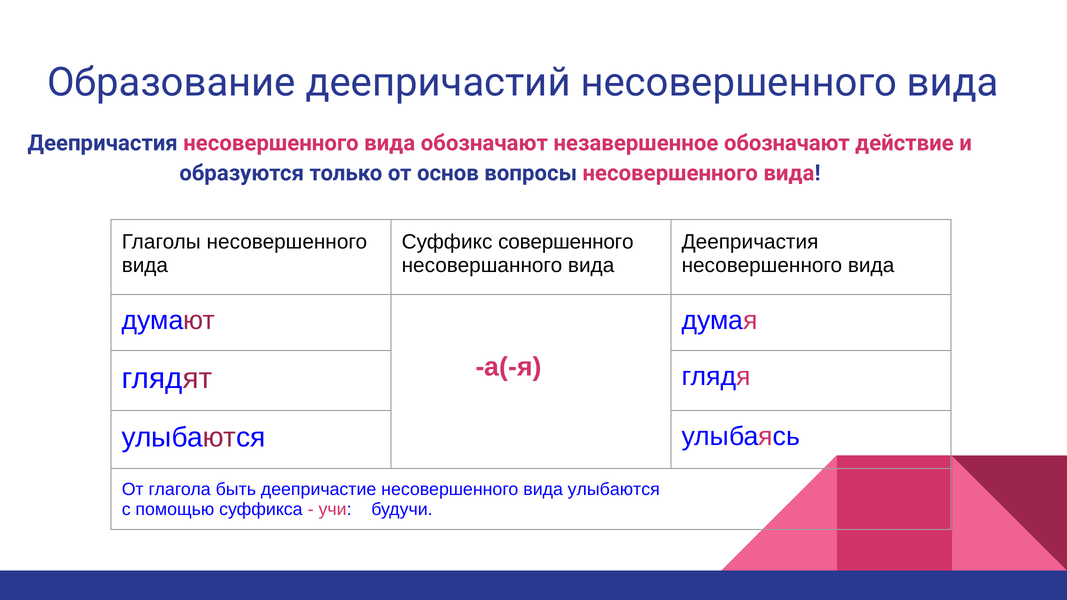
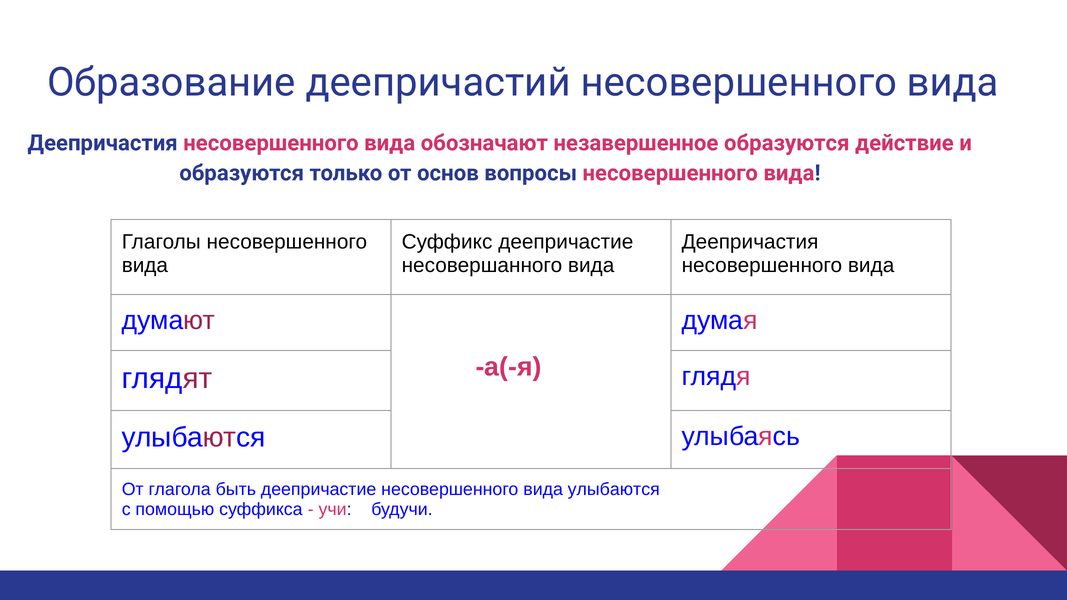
незавершенное обозначают: обозначают -> образуются (787, 143)
Суффикс совершенного: совершенного -> деепричастие (566, 242)
